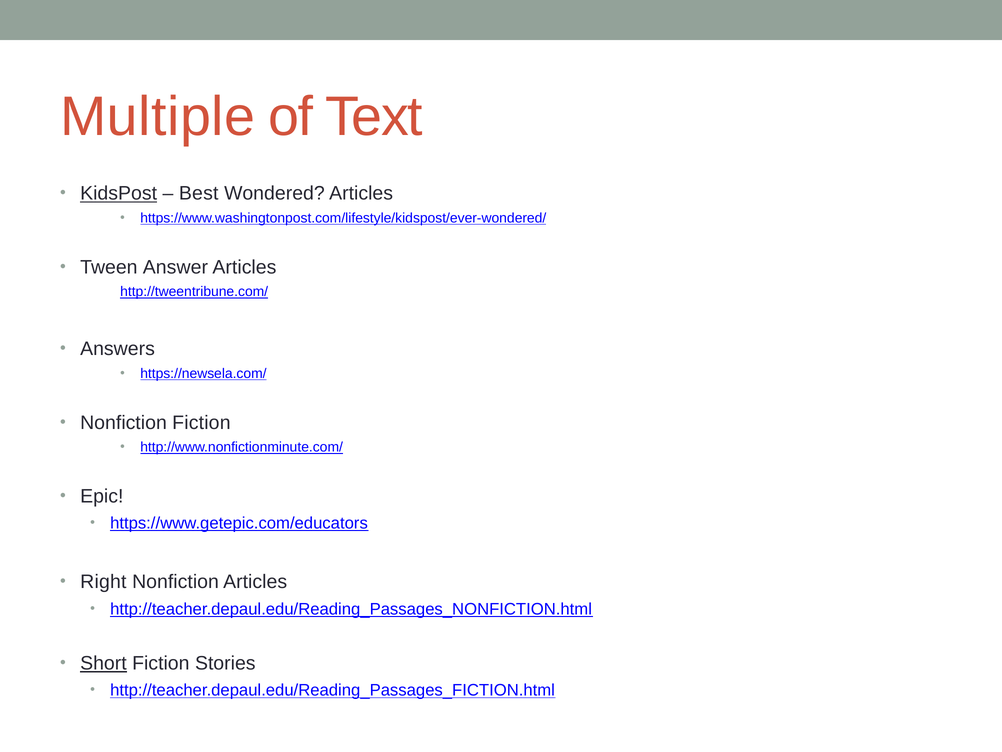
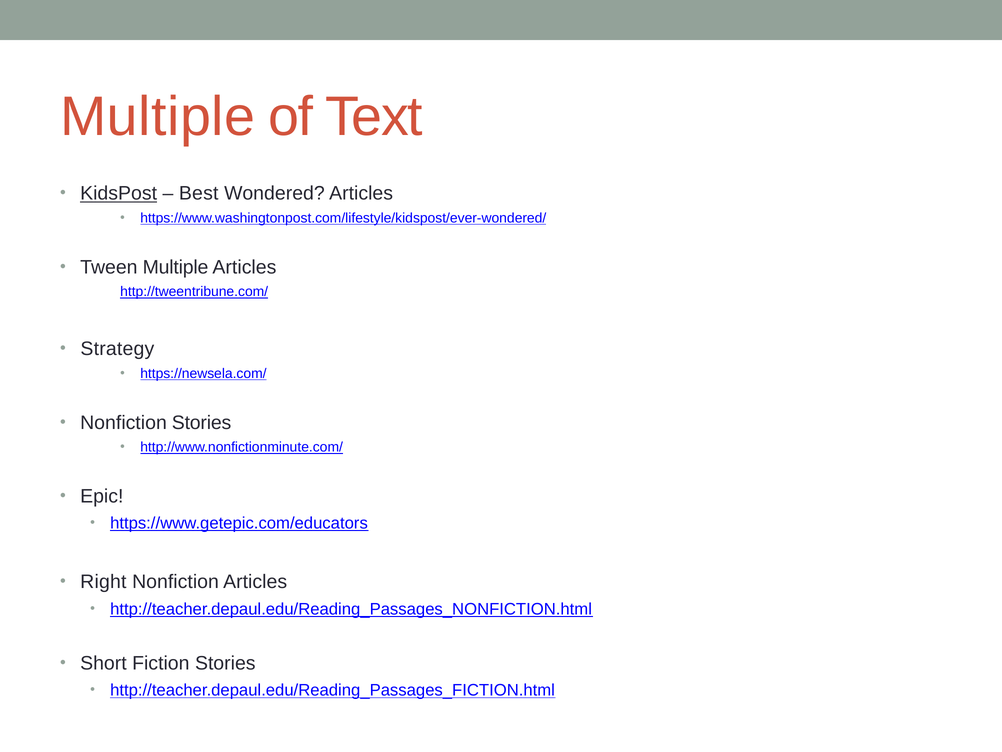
Tween Answer: Answer -> Multiple (176, 267)
Answers: Answers -> Strategy (117, 349)
Nonfiction Fiction: Fiction -> Stories (202, 422)
Short underline: present -> none (103, 663)
